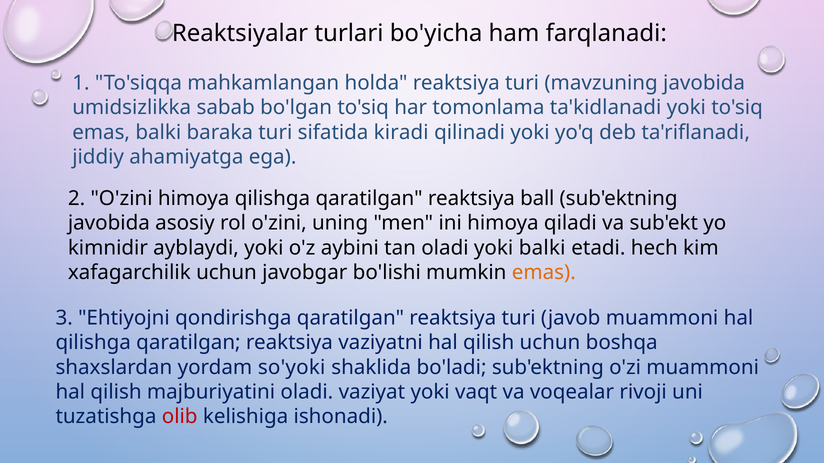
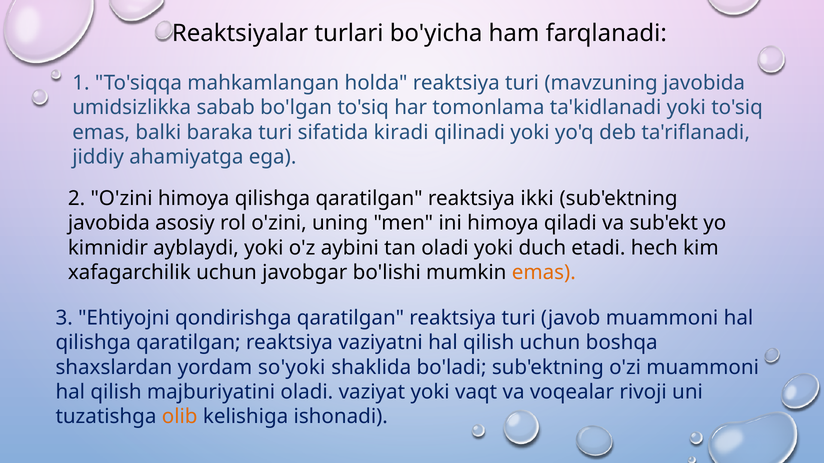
ball: ball -> ikki (537, 199)
yoki balki: balki -> duch (542, 248)
olib colour: red -> orange (180, 417)
